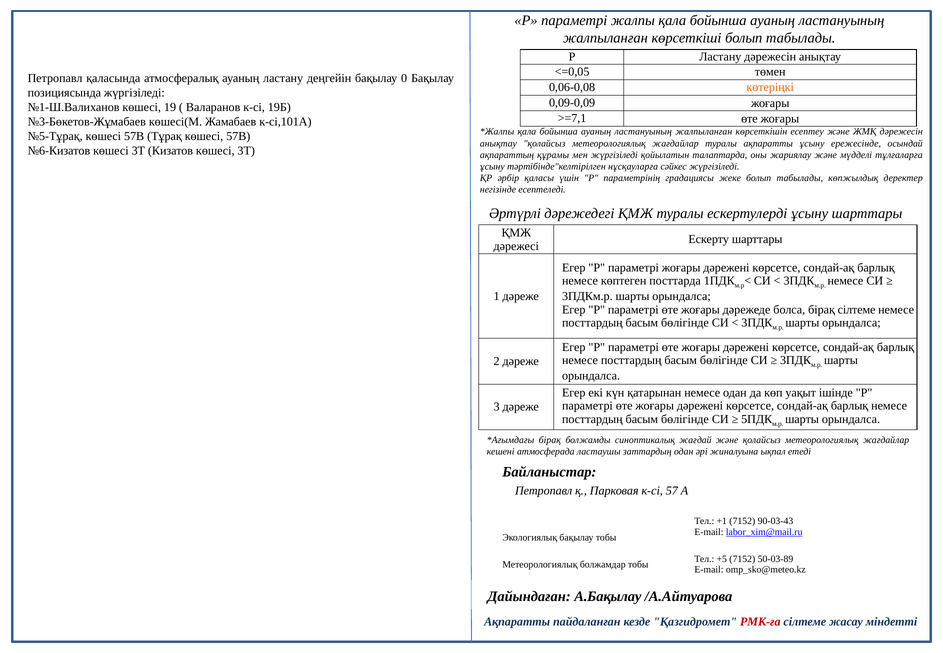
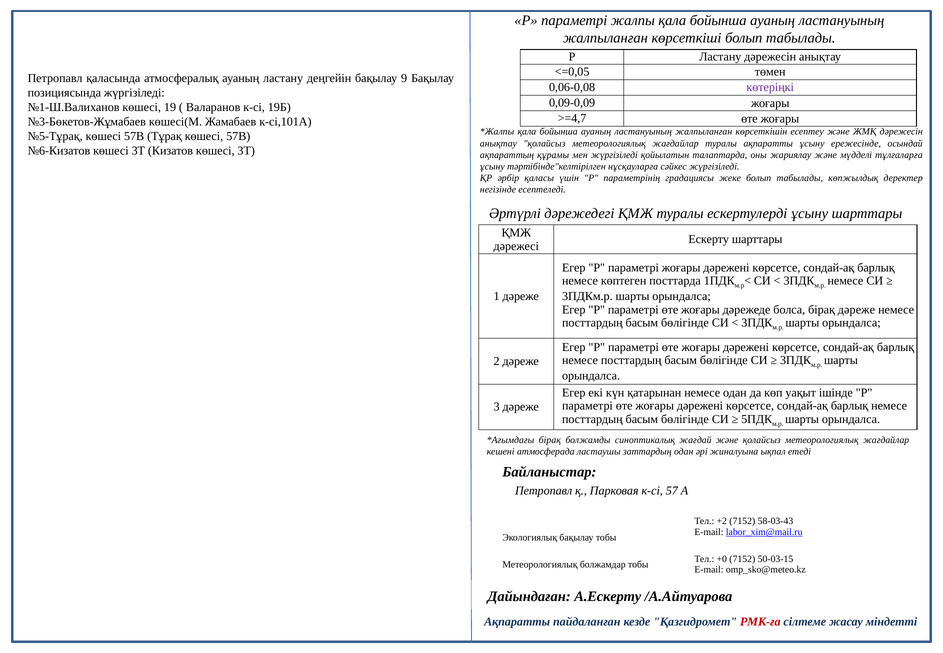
0: 0 -> 9 (404, 78)
көтеріңкі colour: orange -> purple (770, 87)
>=7,1: >=7,1 -> >=4,7 (572, 118)
бірақ сілтеме: сілтеме -> дәреже (856, 309)
+1: +1 -> +2 (722, 521)
90-03-43: 90-03-43 -> 58-03-43 (775, 521)
+5: +5 -> +0 (722, 559)
50-03-89: 50-03-89 -> 50-03-15 (775, 559)
А.Бақылау: А.Бақылау -> А.Ескерту (608, 596)
